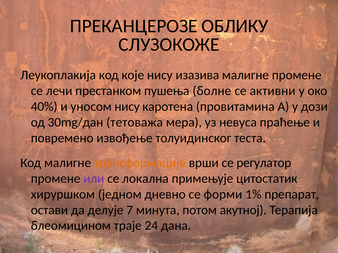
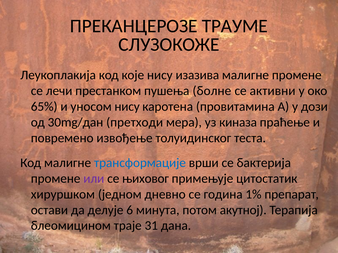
ОБЛИКУ: ОБЛИКУ -> ТРАУМЕ (235, 26)
40%: 40% -> 65% (44, 107)
тетоважа: тетоважа -> претходи (135, 122)
невуса: невуса -> киназа (238, 122)
трансформације colour: orange -> blue (140, 163)
регулатор: регулатор -> бактерија (264, 163)
локална: локална -> њиховог (146, 179)
форми: форми -> година (223, 195)
7: 7 -> 6 (130, 210)
24: 24 -> 31 (151, 226)
